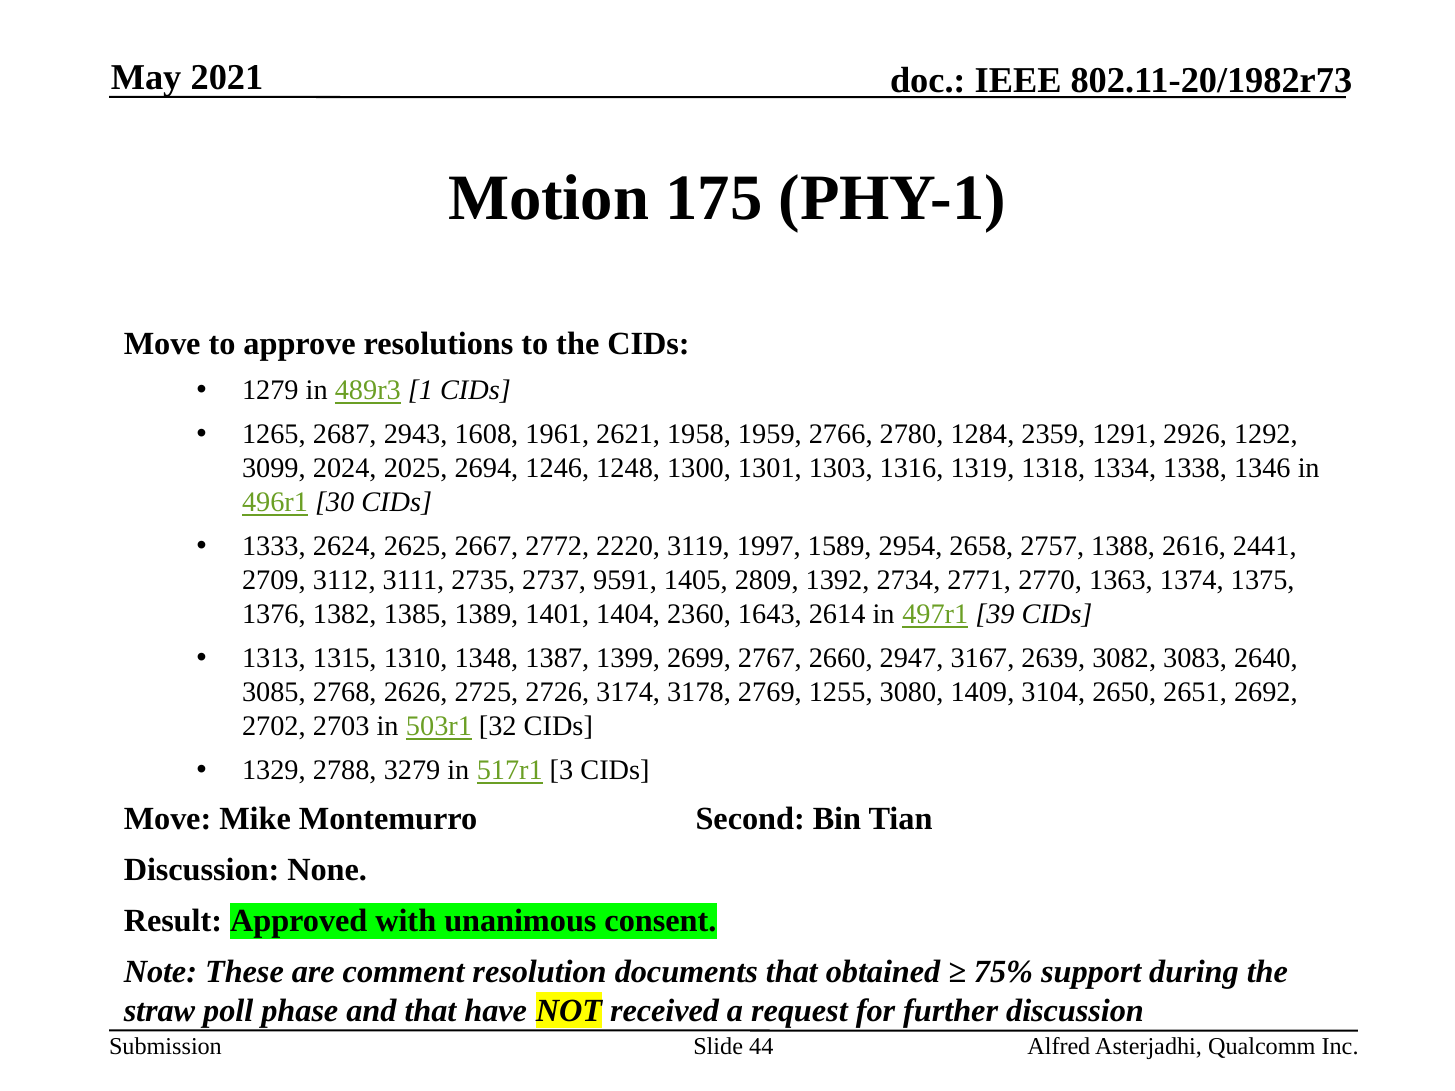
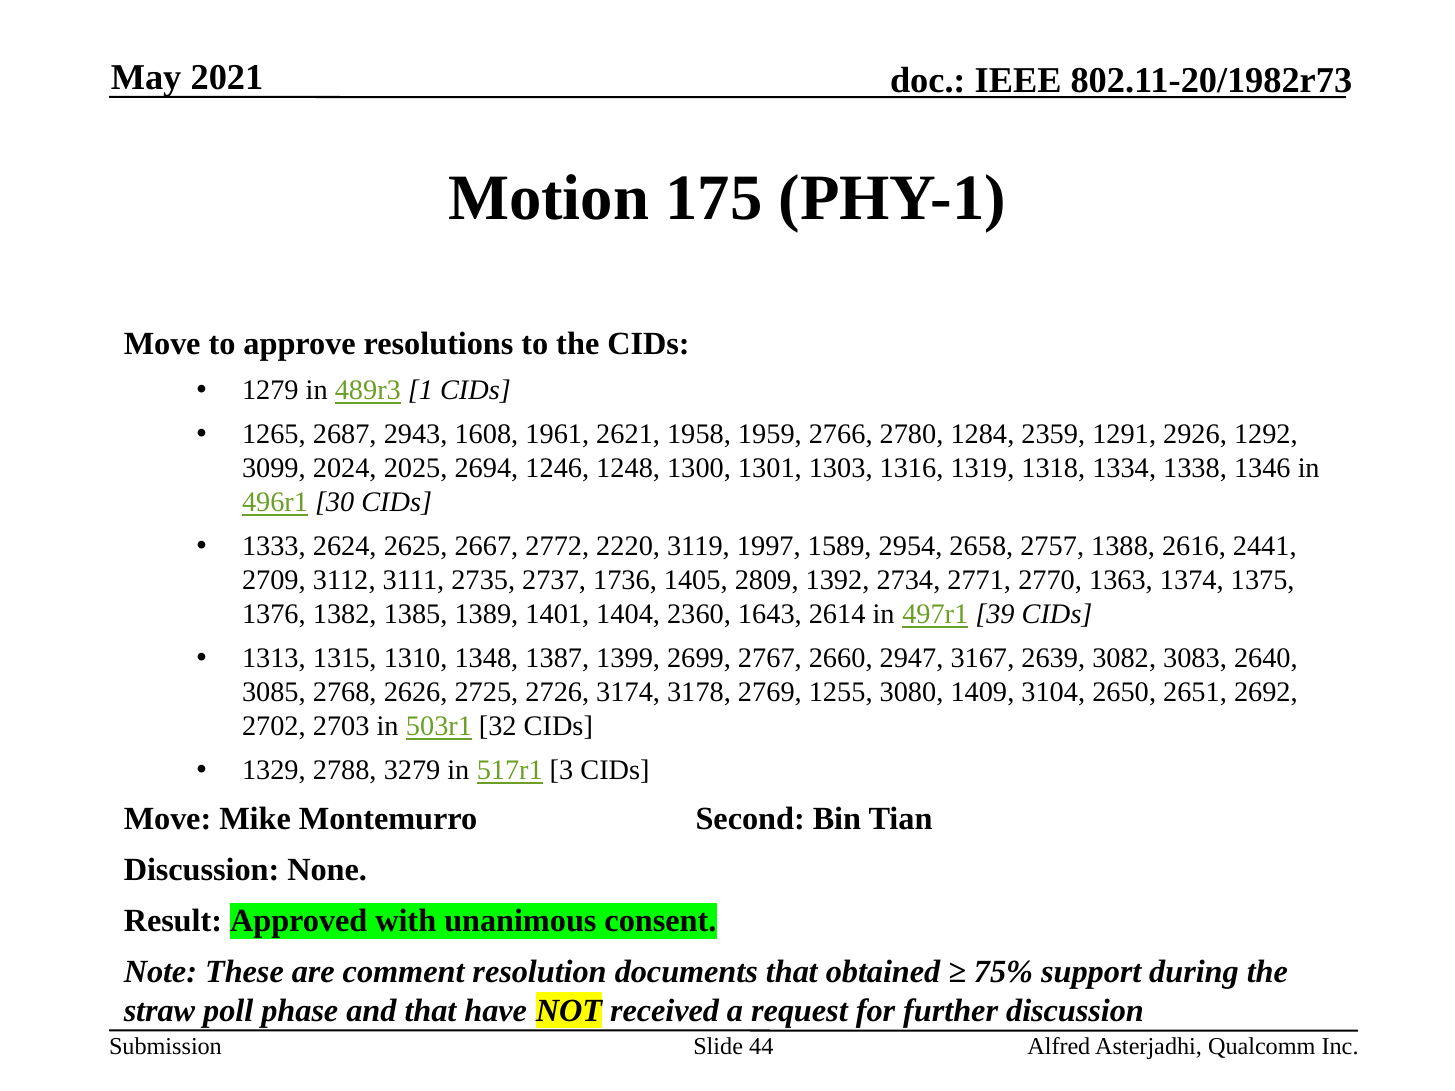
9591: 9591 -> 1736 (625, 580)
